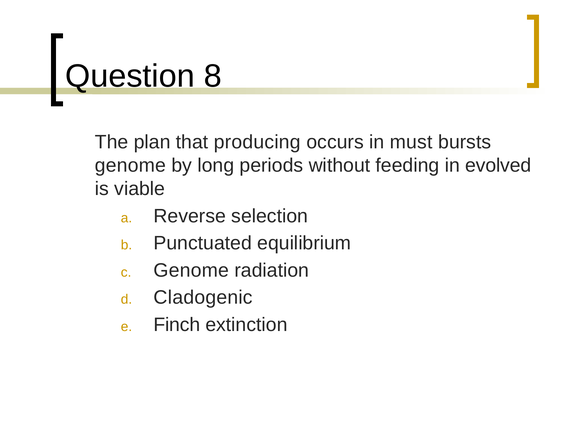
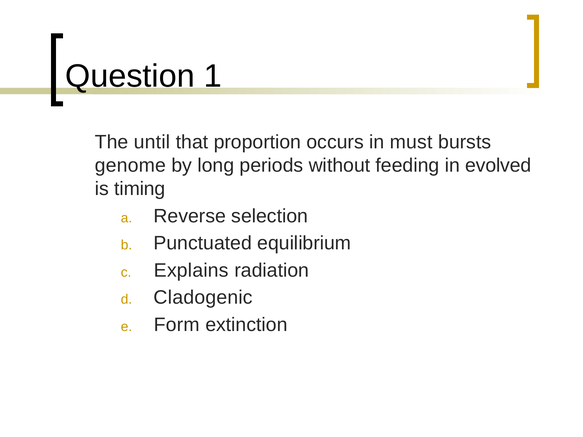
8: 8 -> 1 (213, 76)
plan: plan -> until (152, 142)
producing: producing -> proportion (257, 142)
viable: viable -> timing (140, 189)
Genome: Genome -> Explains (191, 270)
Finch: Finch -> Form (177, 325)
